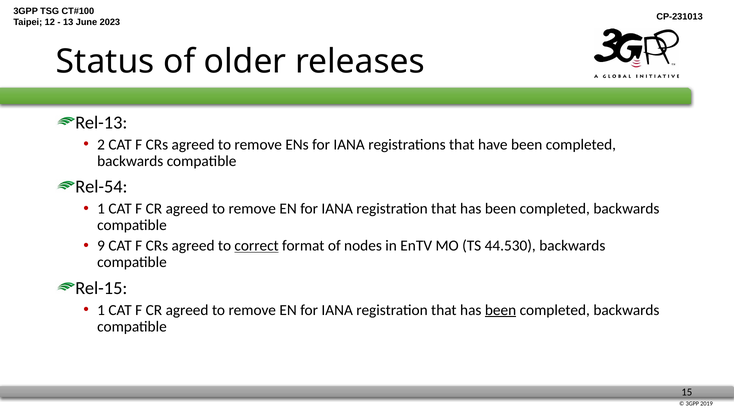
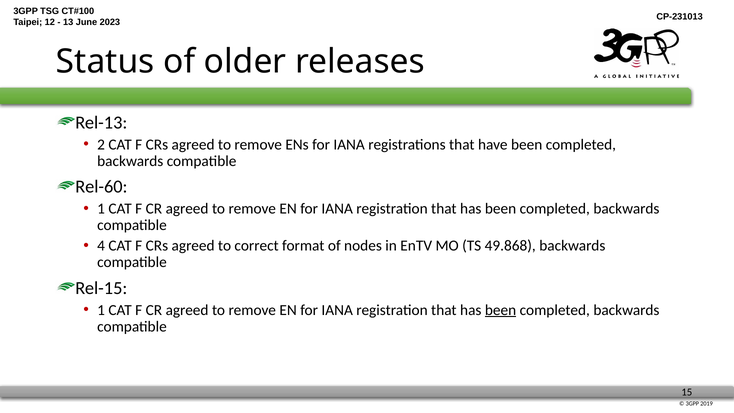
Rel-54: Rel-54 -> Rel-60 (101, 187)
9: 9 -> 4 (101, 246)
correct underline: present -> none (257, 246)
44.530: 44.530 -> 49.868 (510, 246)
